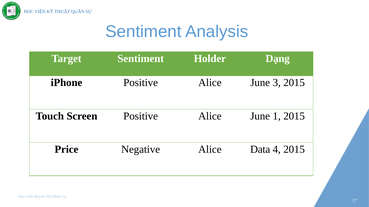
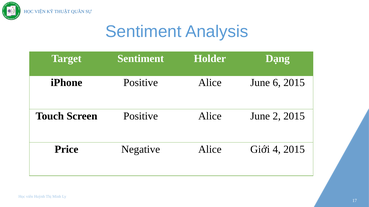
3: 3 -> 6 (277, 83)
1: 1 -> 2 (277, 116)
Data: Data -> Giới (260, 150)
